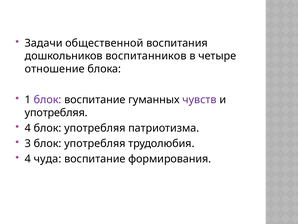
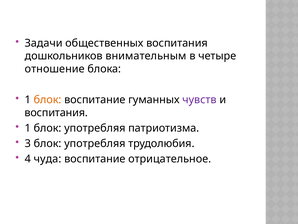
общественной: общественной -> общественных (104, 43)
воспитанников: воспитанников -> внимательным (146, 56)
блок colour: purple -> orange (48, 100)
употребляя: употребляя -> воспитания (56, 112)
4: 4 -> 1 (28, 128)
формирования: формирования -> отрицательное (170, 159)
